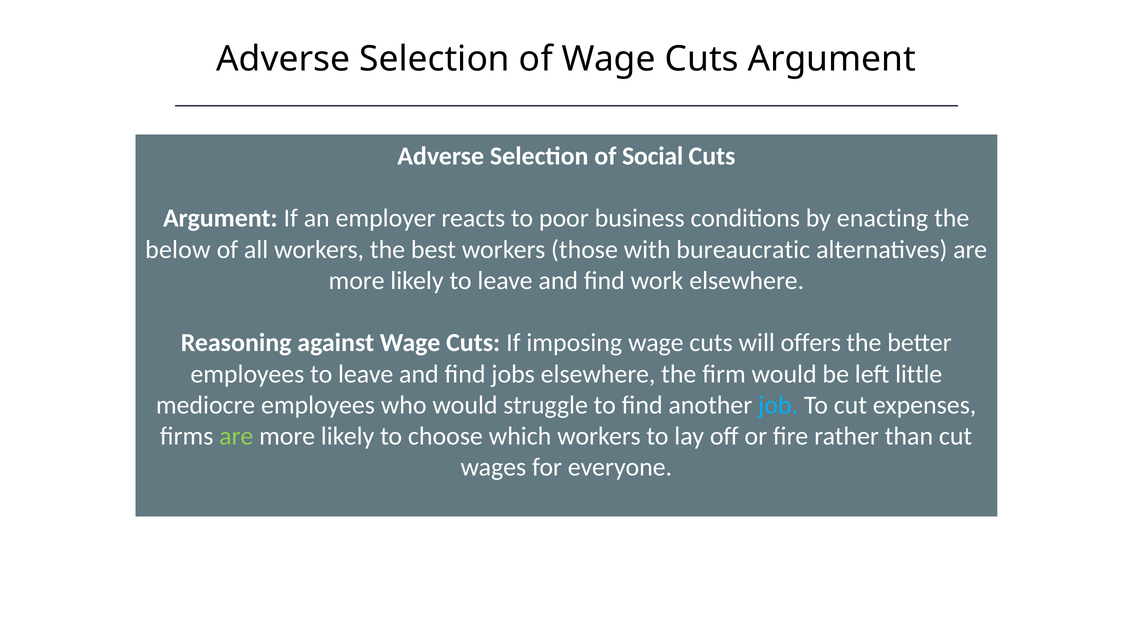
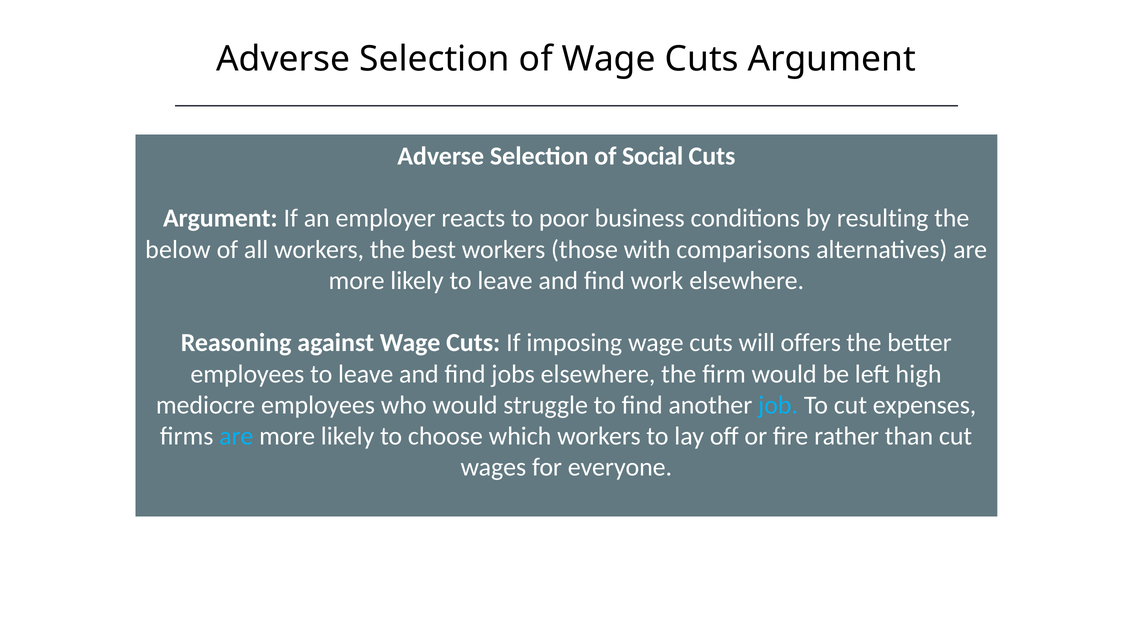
enacting: enacting -> resulting (883, 218)
bureaucratic: bureaucratic -> comparisons (743, 250)
little: little -> high (918, 374)
are colour: light green -> light blue (236, 437)
